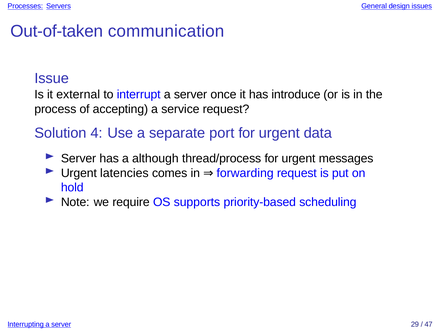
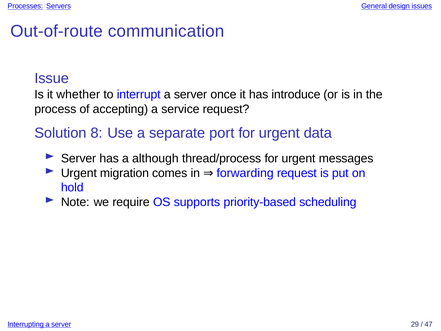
Out-of-taken: Out-of-taken -> Out-of-route (57, 31)
external: external -> whether (78, 94)
4: 4 -> 8 (96, 133)
latencies: latencies -> migration (124, 173)
